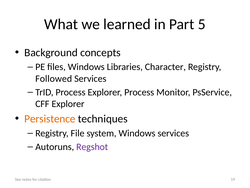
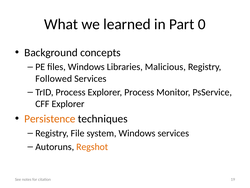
5: 5 -> 0 (202, 24)
Character: Character -> Malicious (165, 67)
Regshot colour: purple -> orange (92, 146)
